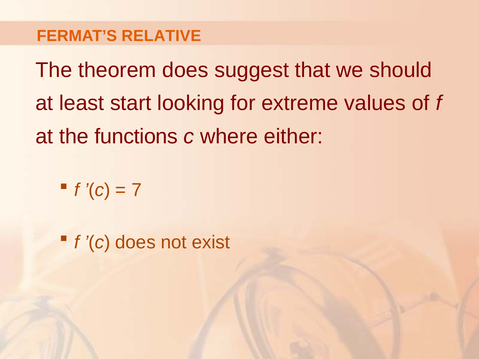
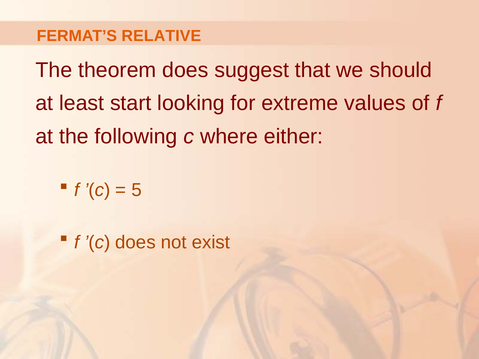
functions: functions -> following (136, 137)
7: 7 -> 5 (137, 190)
